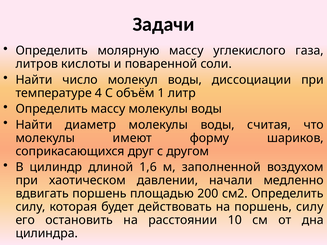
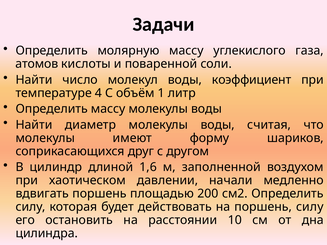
литров: литров -> атомов (37, 64)
диссоциации: диссоциации -> коэффициент (252, 80)
